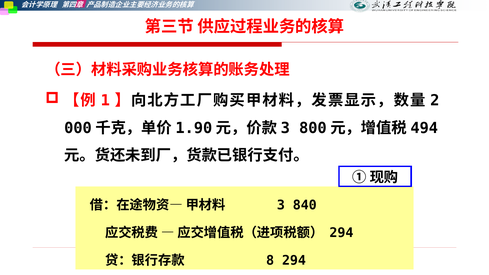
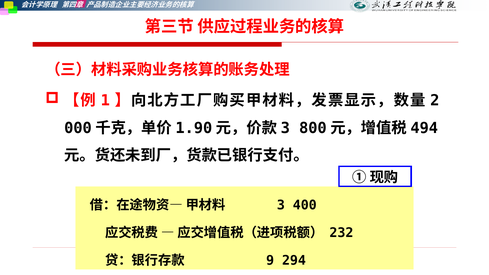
840: 840 -> 400 (305, 205)
294: 294 -> 232 (341, 233)
8: 8 -> 9 (270, 261)
